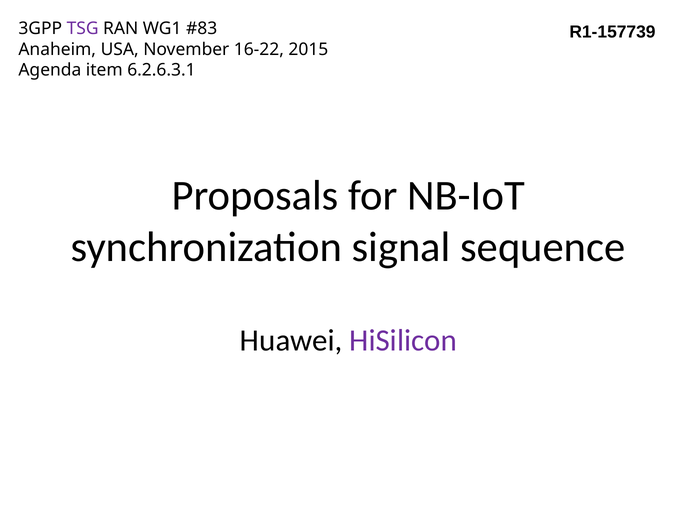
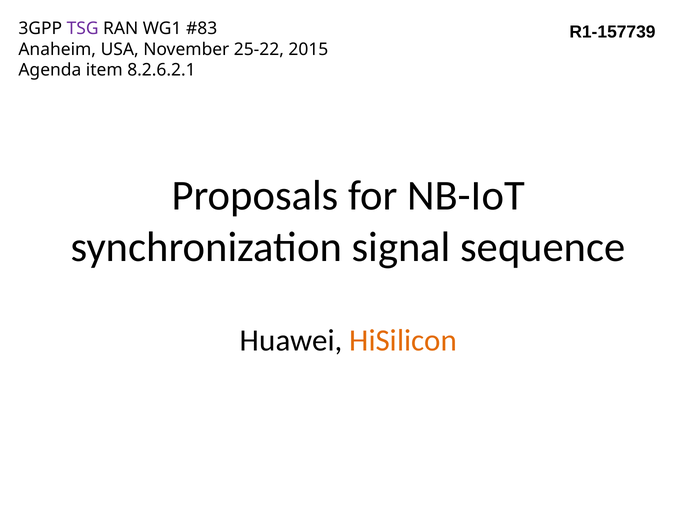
16-22: 16-22 -> 25-22 (259, 49)
6.2.6.3.1: 6.2.6.3.1 -> 8.2.6.2.1 (161, 70)
HiSilicon colour: purple -> orange (403, 341)
